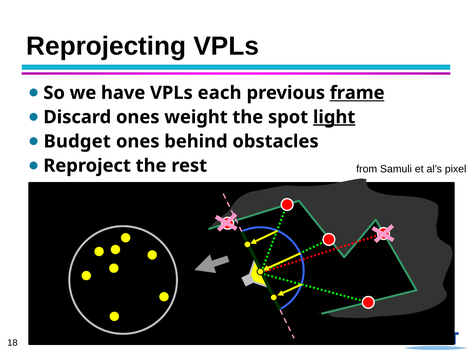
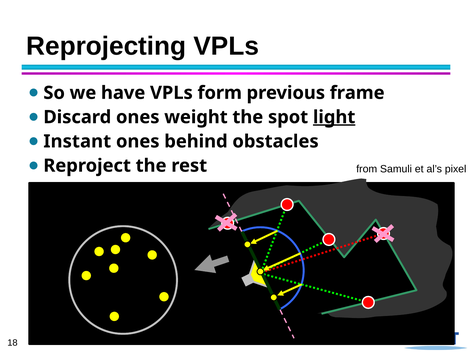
each: each -> form (220, 93)
frame underline: present -> none (357, 93)
Budget: Budget -> Instant (77, 141)
